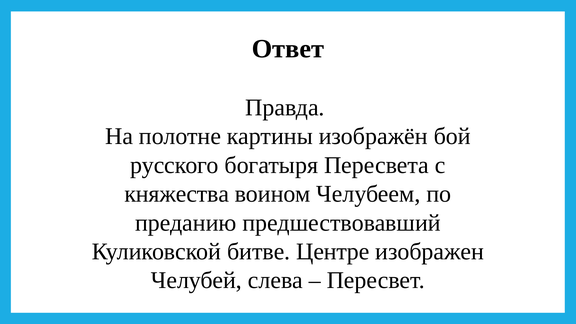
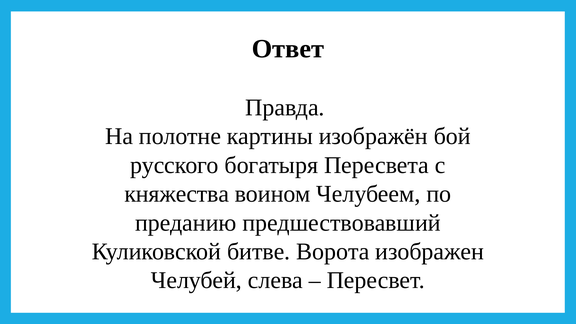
Центре: Центре -> Ворота (333, 252)
